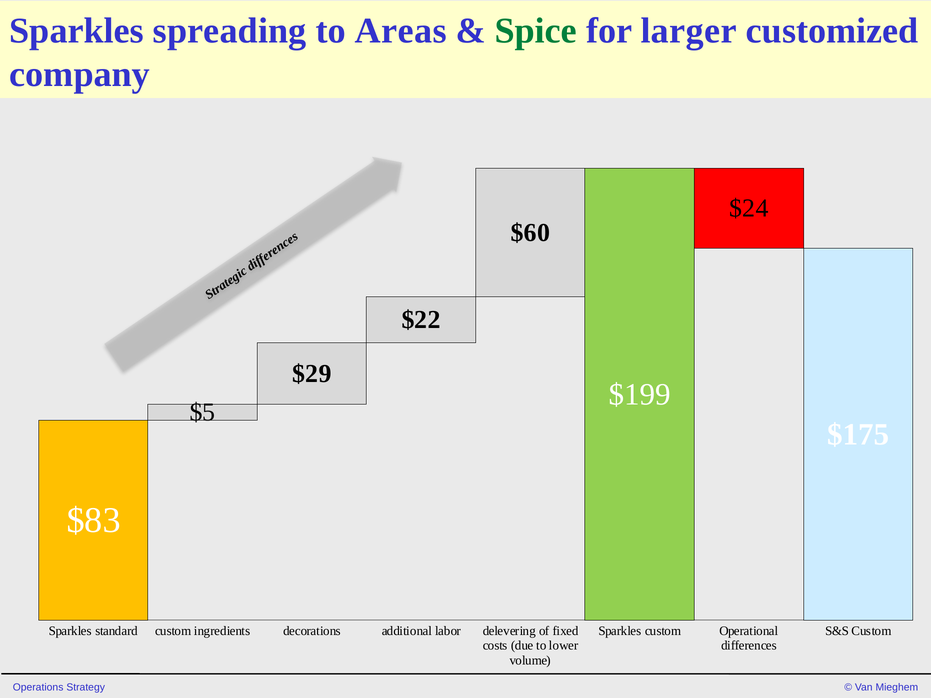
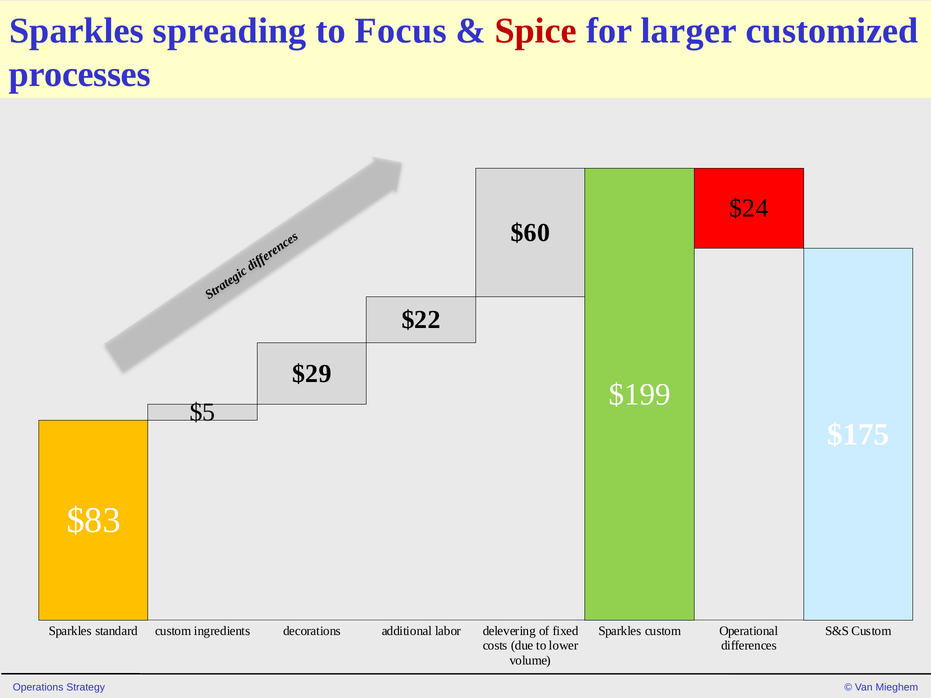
Areas: Areas -> Focus (401, 31)
Spice colour: green -> red (536, 31)
company: company -> processes (80, 74)
